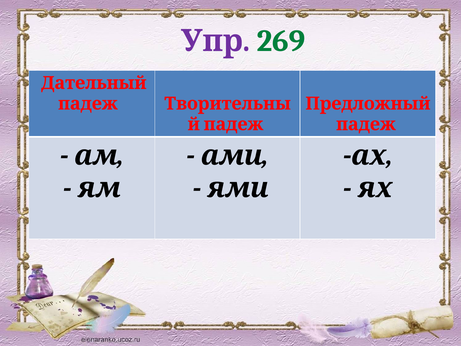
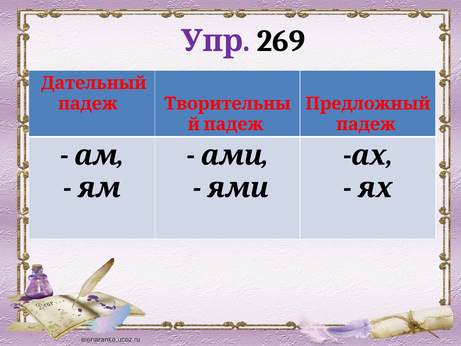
269 colour: green -> black (281, 41)
